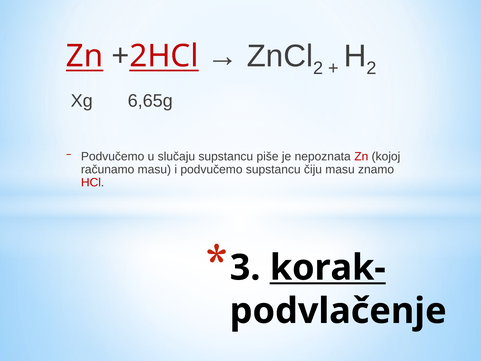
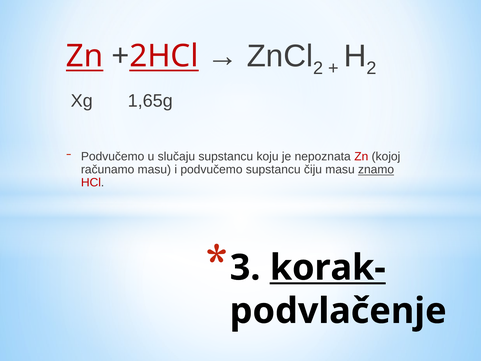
6,65g: 6,65g -> 1,65g (150, 101)
piše: piše -> koju (268, 157)
znamo underline: none -> present (376, 170)
